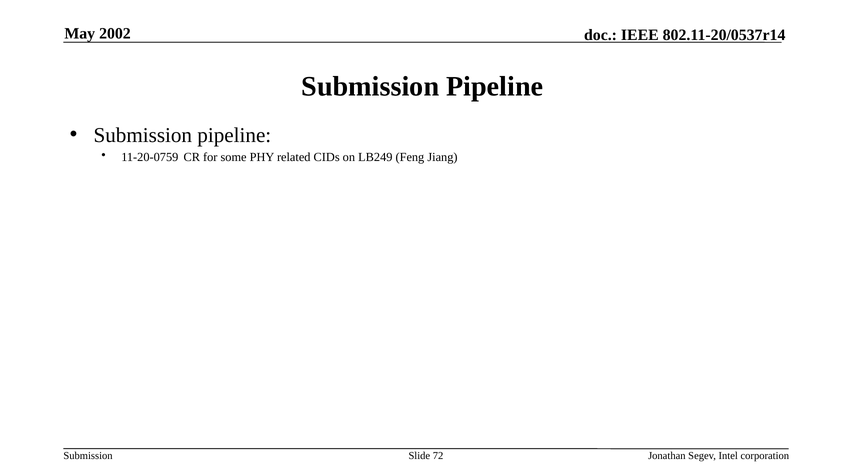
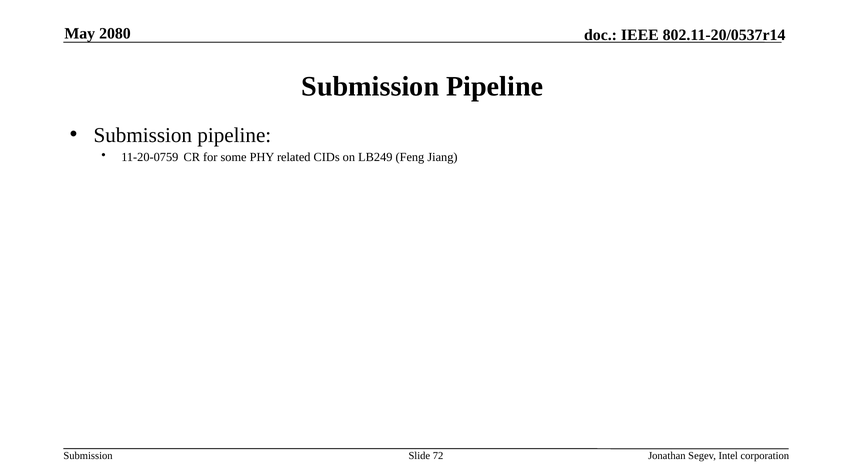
2002: 2002 -> 2080 (115, 34)
